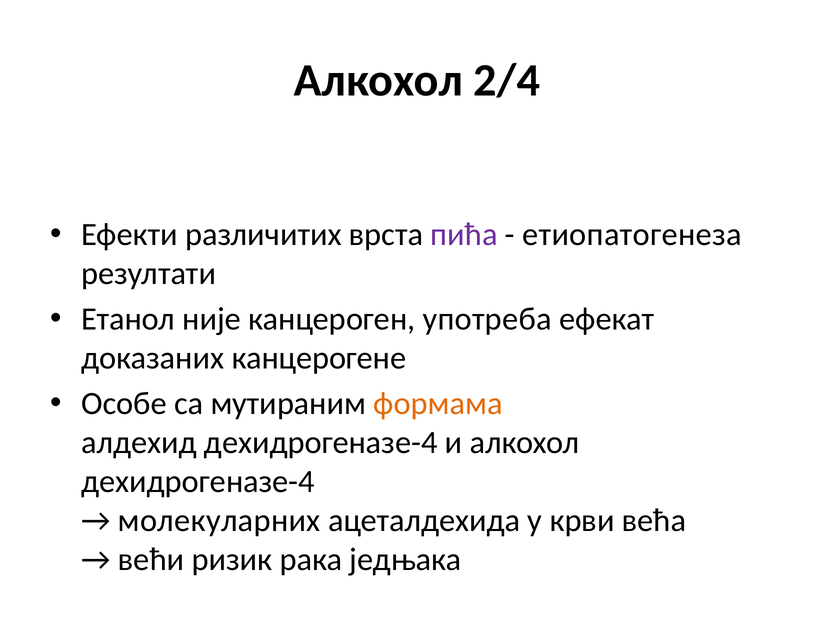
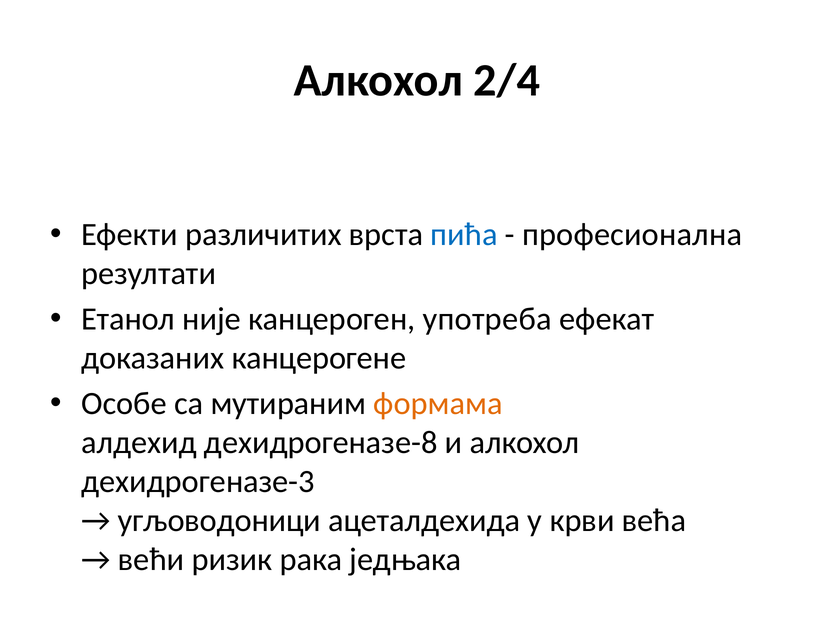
пића colour: purple -> blue (464, 235)
етиопатогенеза: етиопатогенеза -> професионална (632, 235)
алдехид дехидрогеназе-4: дехидрогеназе-4 -> дехидрогеназе-8 (321, 442)
дехидрогеназе-4: дехидрогеназе-4 -> дехидрогеназе-3 (198, 481)
молекуларних: молекуларних -> угљоводоници (219, 520)
